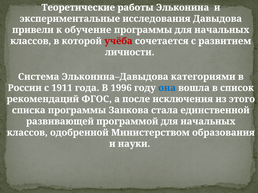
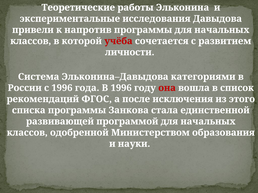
обучение: обучение -> напротив (88, 30)
с 1911: 1911 -> 1996 (62, 88)
она colour: blue -> red (167, 88)
